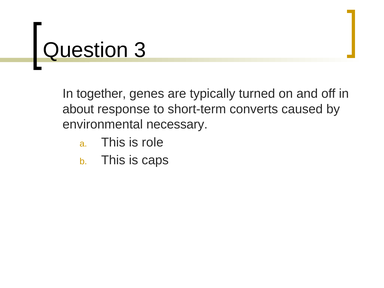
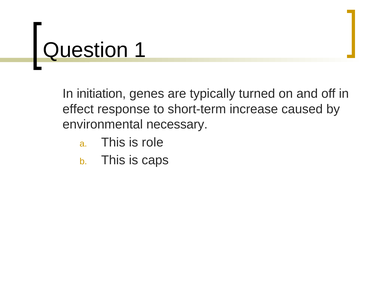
3: 3 -> 1 (140, 50)
together: together -> initiation (101, 94)
about: about -> effect (78, 109)
converts: converts -> increase (254, 109)
